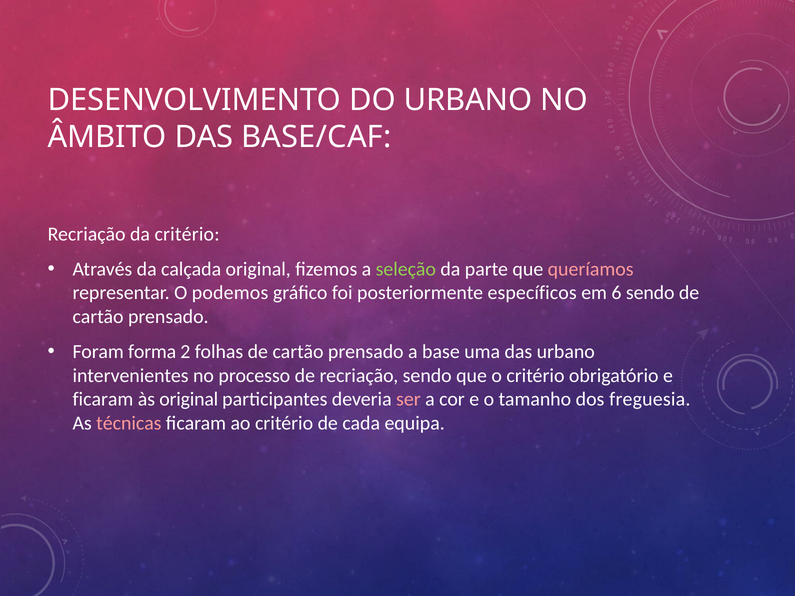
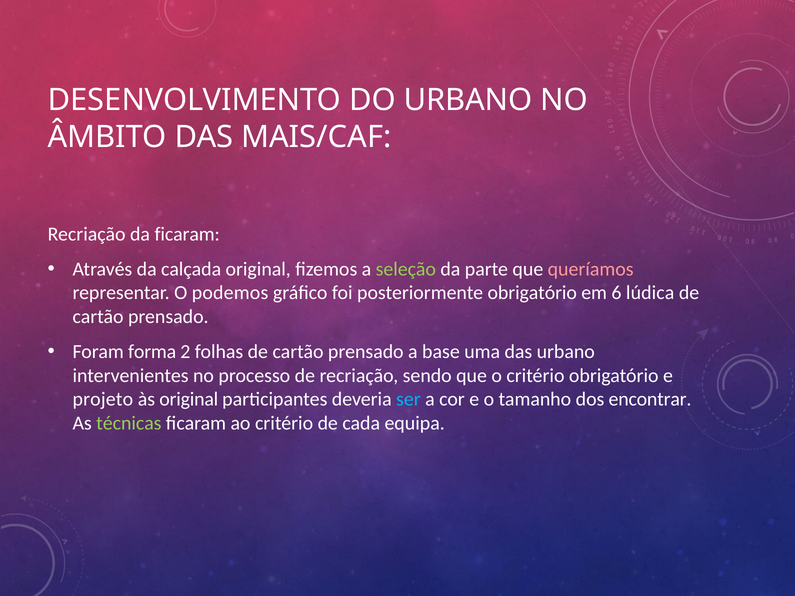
BASE/CAF: BASE/CAF -> MAIS/CAF (316, 137)
da critério: critério -> ficaram (187, 234)
posteriormente específicos: específicos -> obrigatório (532, 293)
6 sendo: sendo -> lúdica (650, 293)
ficaram: ficaram -> projeto (103, 399)
ser colour: pink -> light blue (408, 399)
freguesia: freguesia -> encontrar (650, 399)
técnicas colour: pink -> light green (129, 423)
